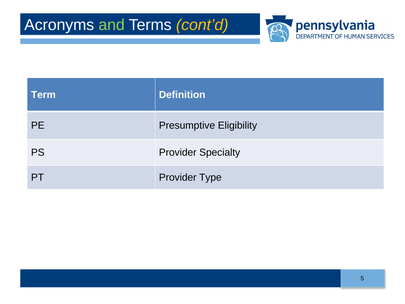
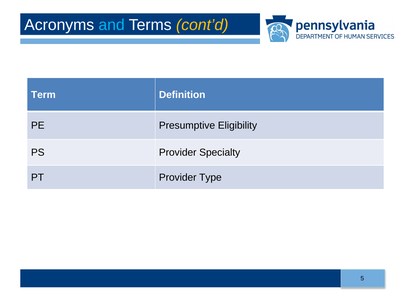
and colour: light green -> light blue (112, 25)
